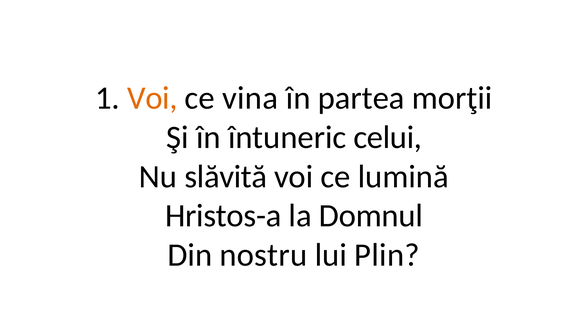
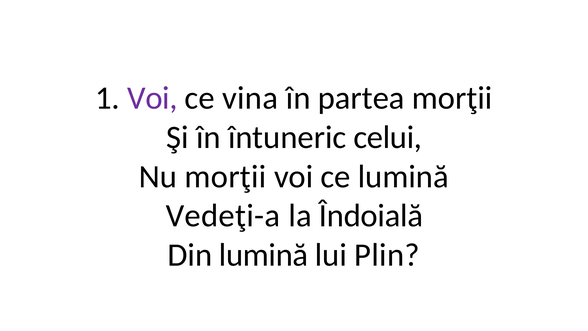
Voi colour: orange -> purple (152, 98)
Nu slăvită: slăvită -> morţii (225, 176)
Hristos-a: Hristos-a -> Vedeţi-a (223, 216)
Domnul: Domnul -> Îndoială (371, 216)
Din nostru: nostru -> lumină (264, 255)
